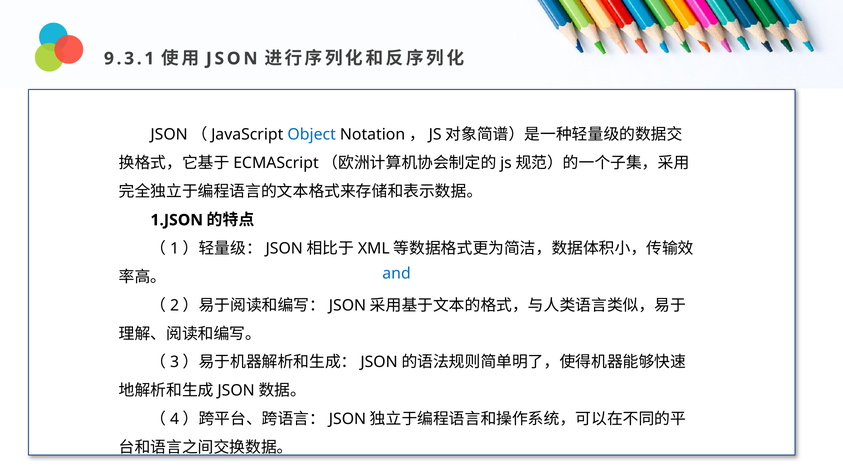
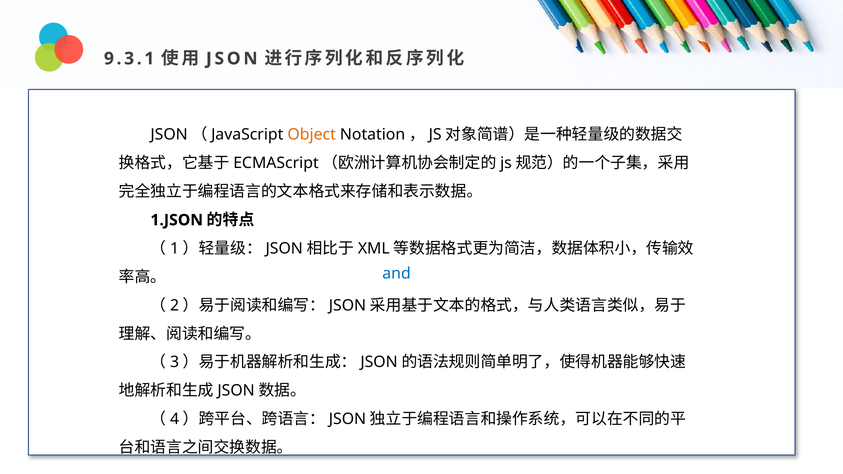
Object colour: blue -> orange (312, 135)
